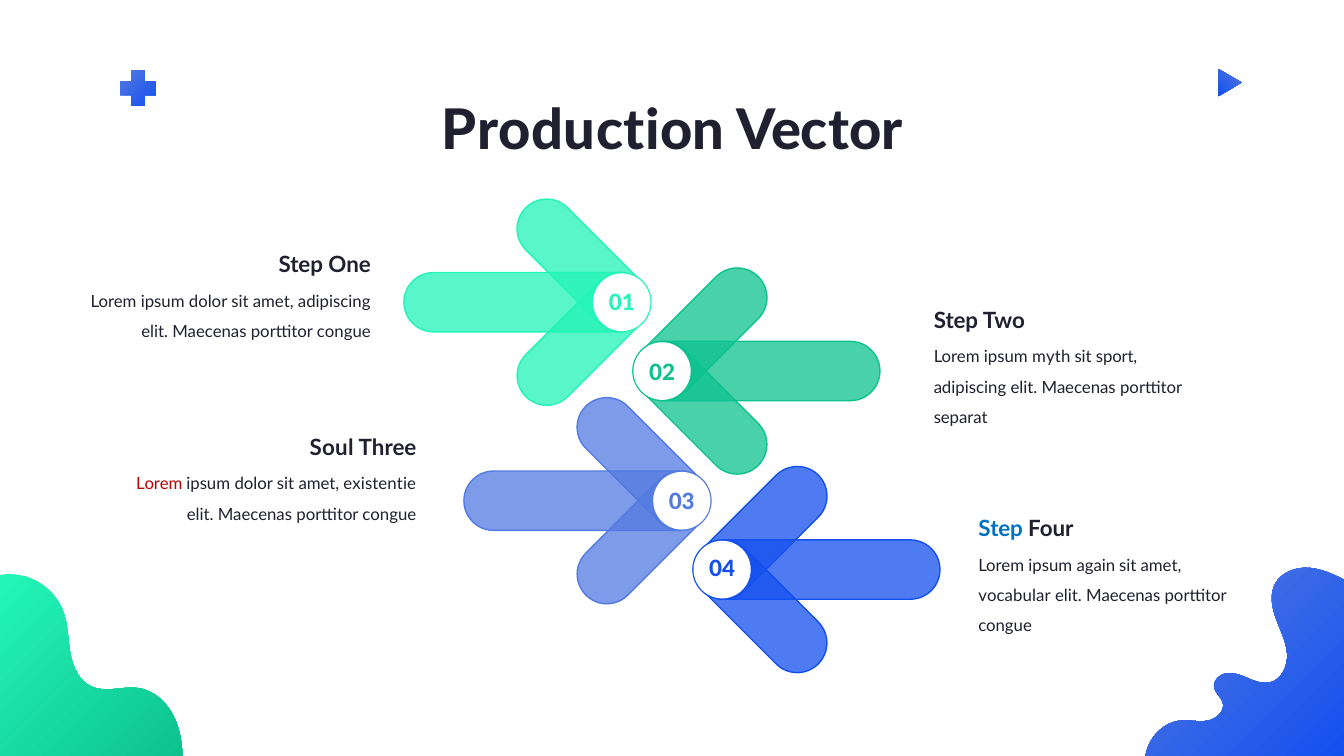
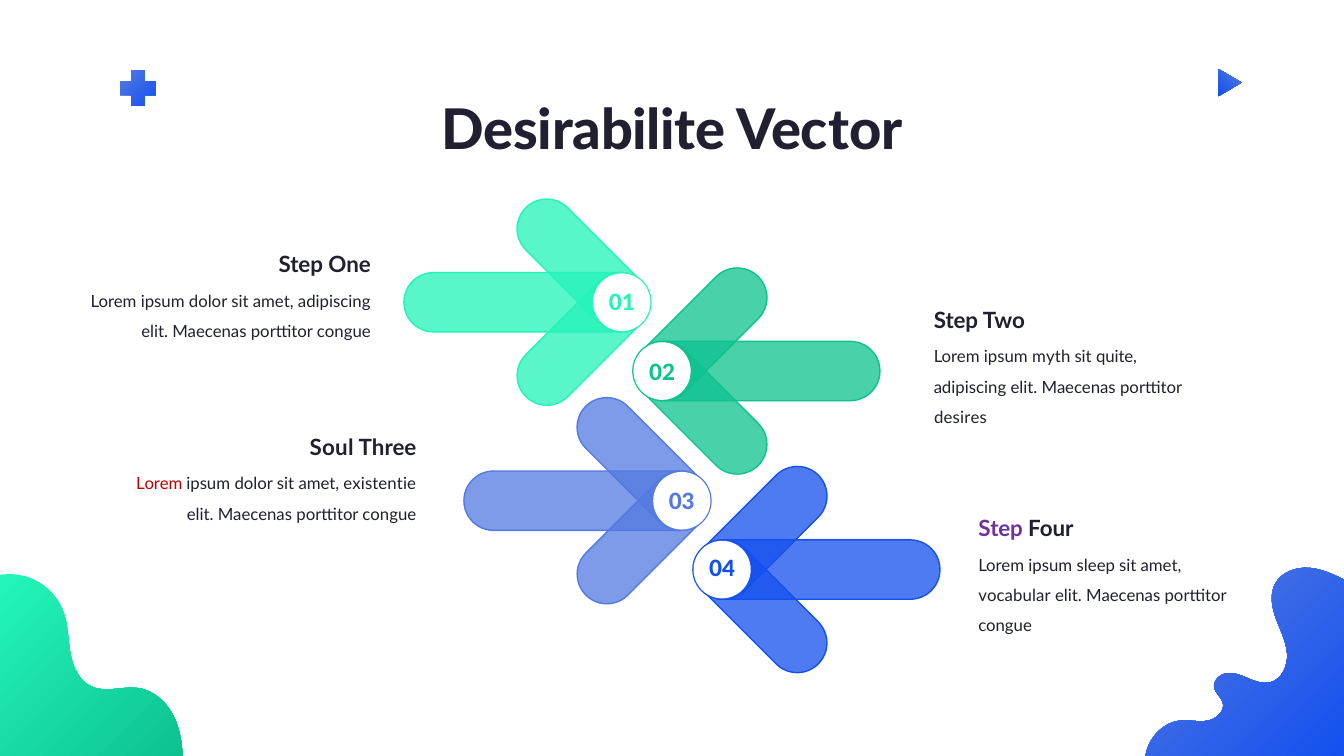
Production: Production -> Desirabilite (584, 131)
sport: sport -> quite (1117, 357)
separat: separat -> desires (961, 418)
Step colour: blue -> purple (1001, 529)
again: again -> sleep (1096, 566)
